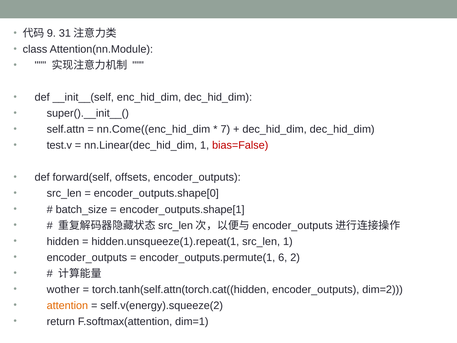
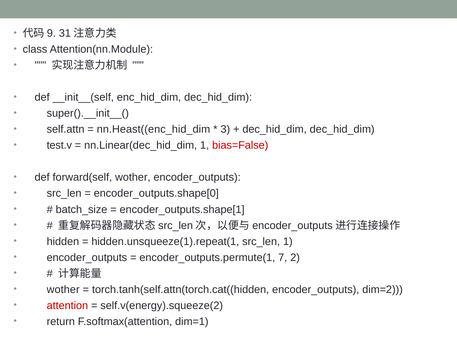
nn.Come((enc_hid_dim: nn.Come((enc_hid_dim -> nn.Heast((enc_hid_dim (153, 129)
7: 7 -> 3 (225, 129)
forward(self offsets: offsets -> wother (133, 177)
6: 6 -> 7 (283, 257)
attention colour: orange -> red (67, 305)
